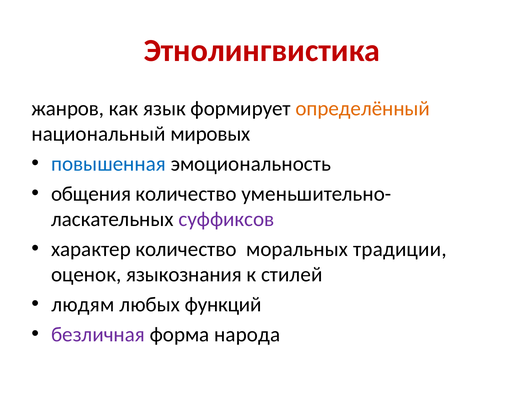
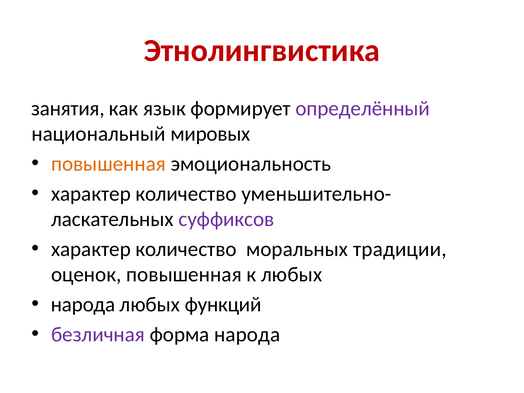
жанров: жанров -> занятия (68, 108)
определённый colour: orange -> purple (363, 108)
повышенная colour: blue -> orange (109, 164)
общения: общения -> характер (91, 194)
оценок языкознания: языкознания -> повышенная (184, 274)
к стилей: стилей -> любых (292, 274)
людям: людям -> народа (83, 304)
